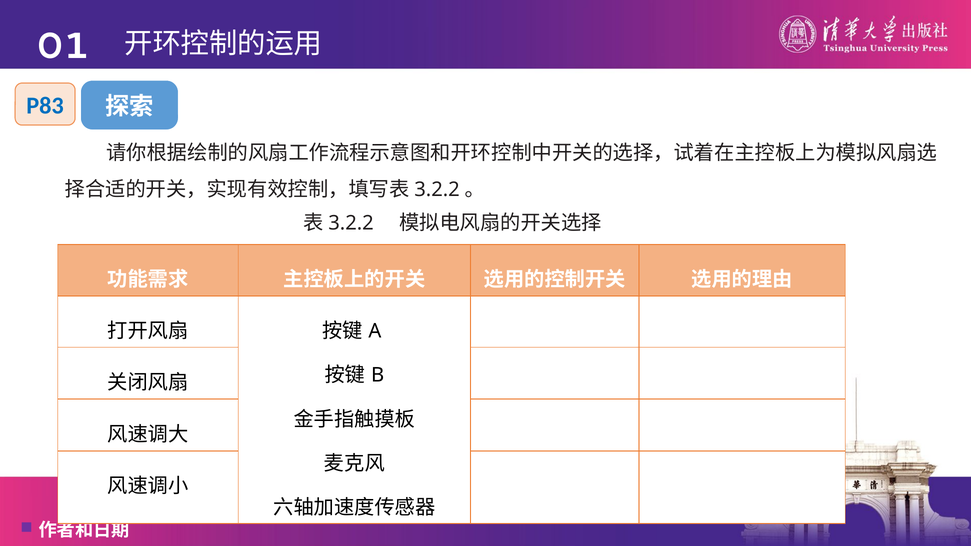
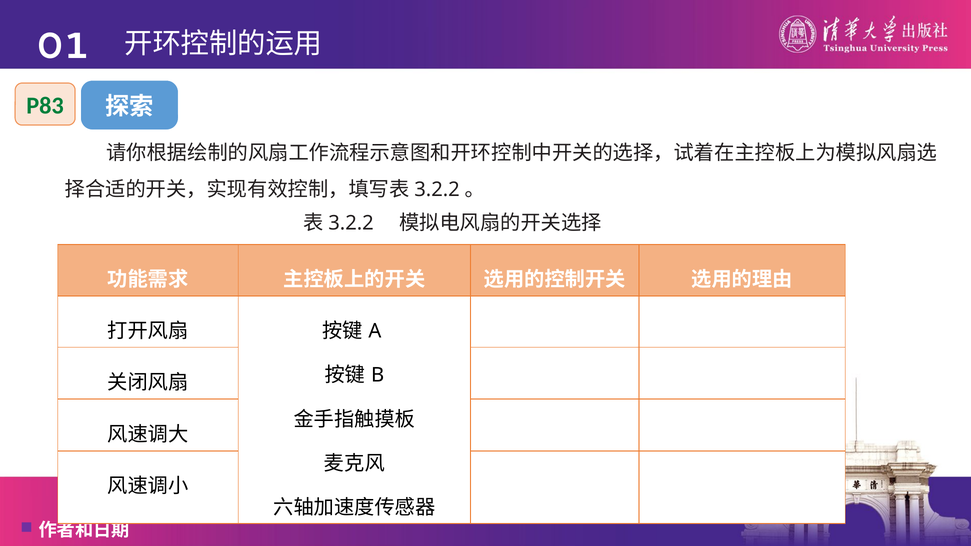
P83 colour: blue -> green (45, 106)
